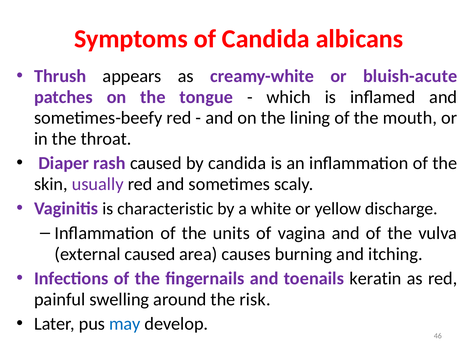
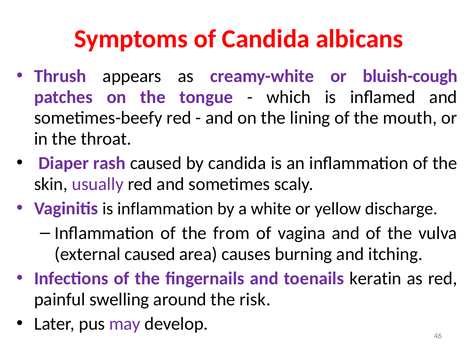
bluish-acute: bluish-acute -> bluish-cough (410, 76)
is characteristic: characteristic -> inflammation (165, 209)
units: units -> from (231, 233)
may colour: blue -> purple (125, 324)
